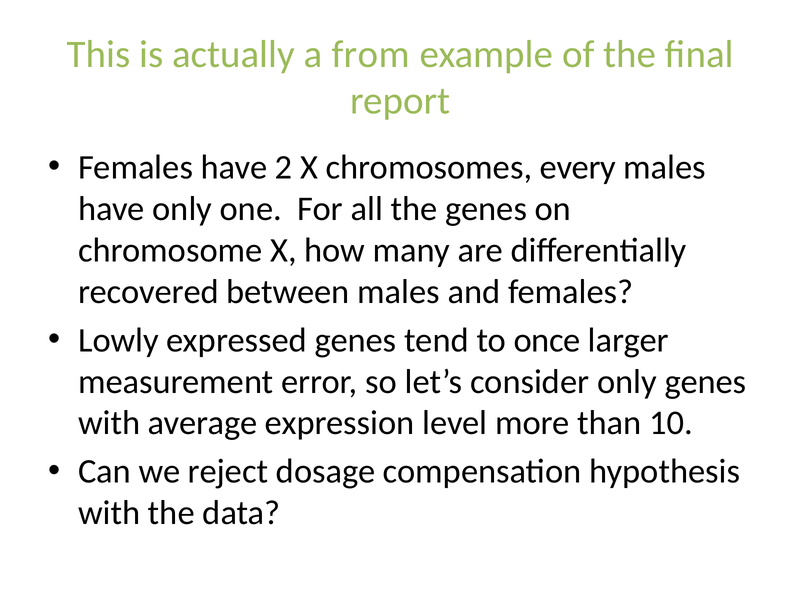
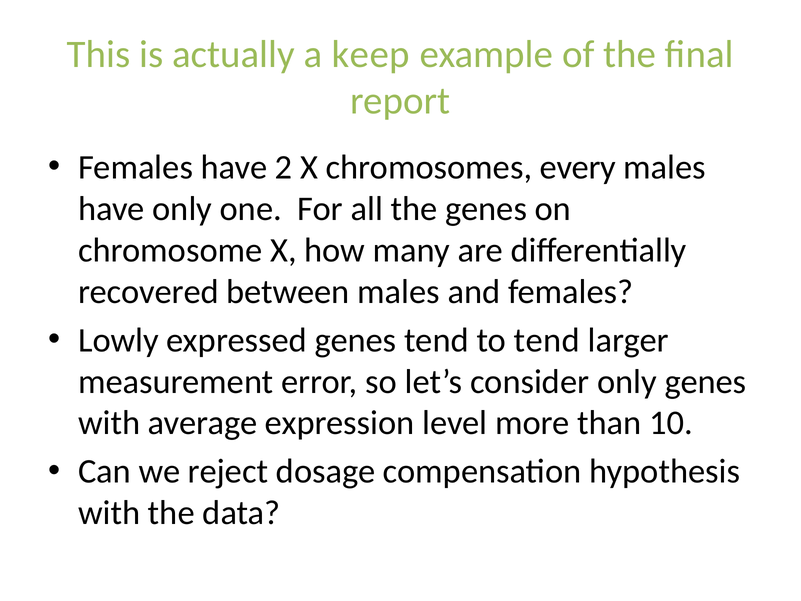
from: from -> keep (371, 54)
to once: once -> tend (547, 340)
